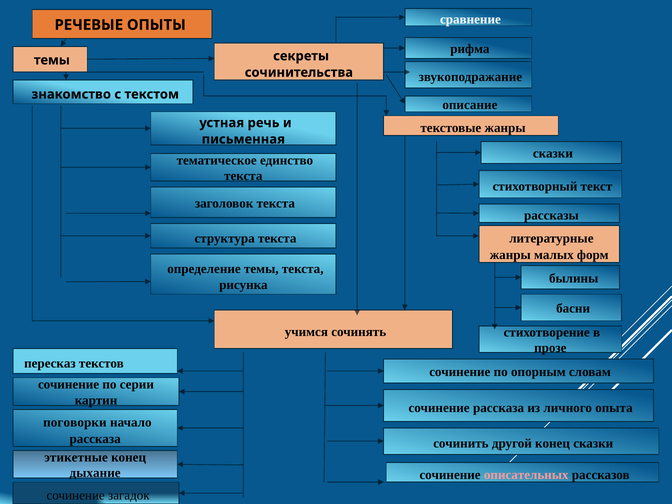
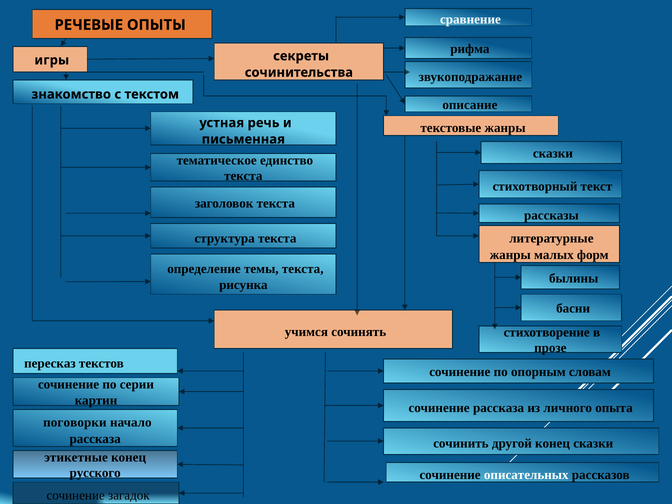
темы: темы -> игры (52, 60)
дыхание: дыхание -> русского (95, 473)
описательных colour: pink -> white (526, 475)
